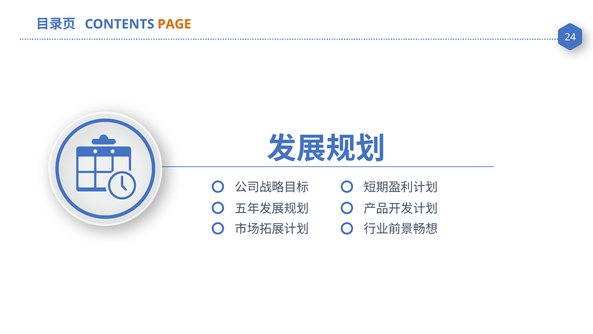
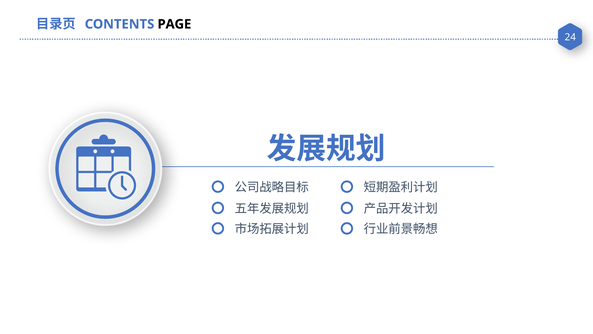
PAGE colour: orange -> black (174, 24)
